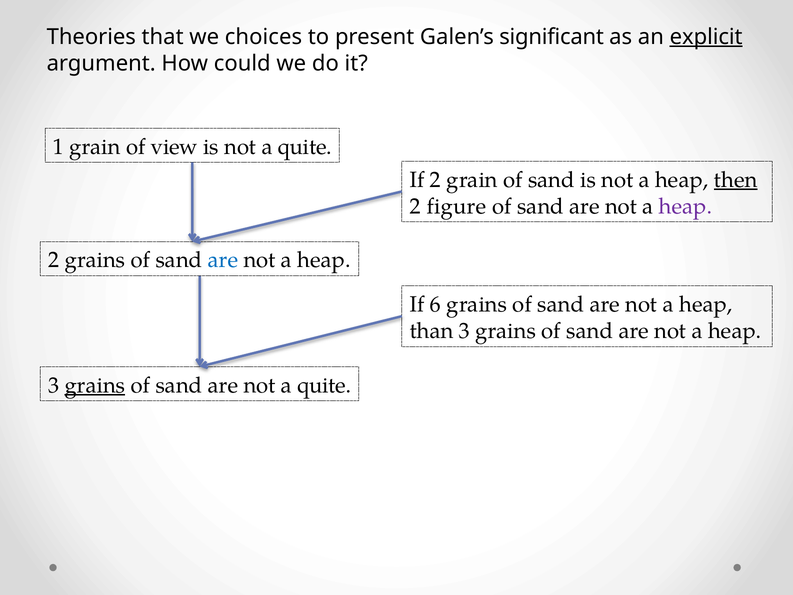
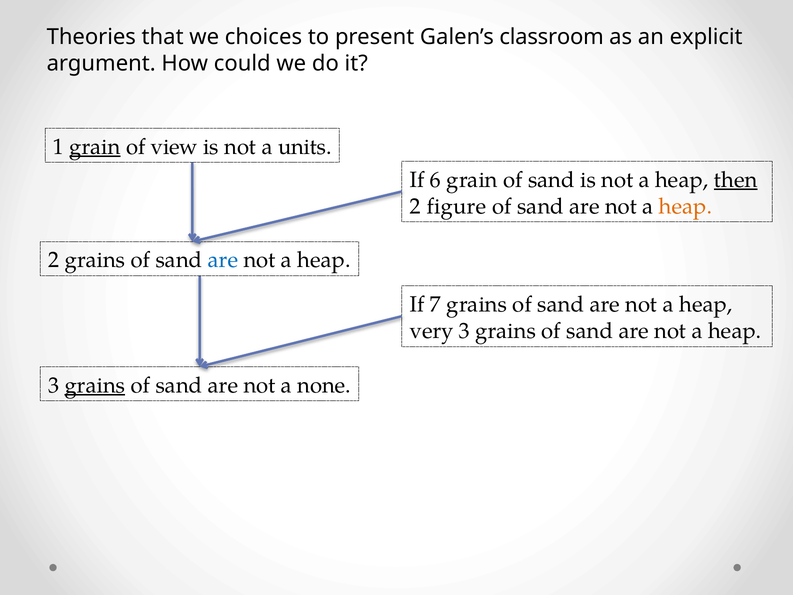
significant: significant -> classroom (552, 37)
explicit underline: present -> none (706, 37)
grain underline: none -> present (95, 147)
is not a quite: quite -> units (305, 147)
If 2: 2 -> 6 (435, 180)
heap colour: purple -> orange (686, 206)
6: 6 -> 7 (435, 304)
than: than -> very (432, 331)
are not a quite: quite -> none (324, 385)
